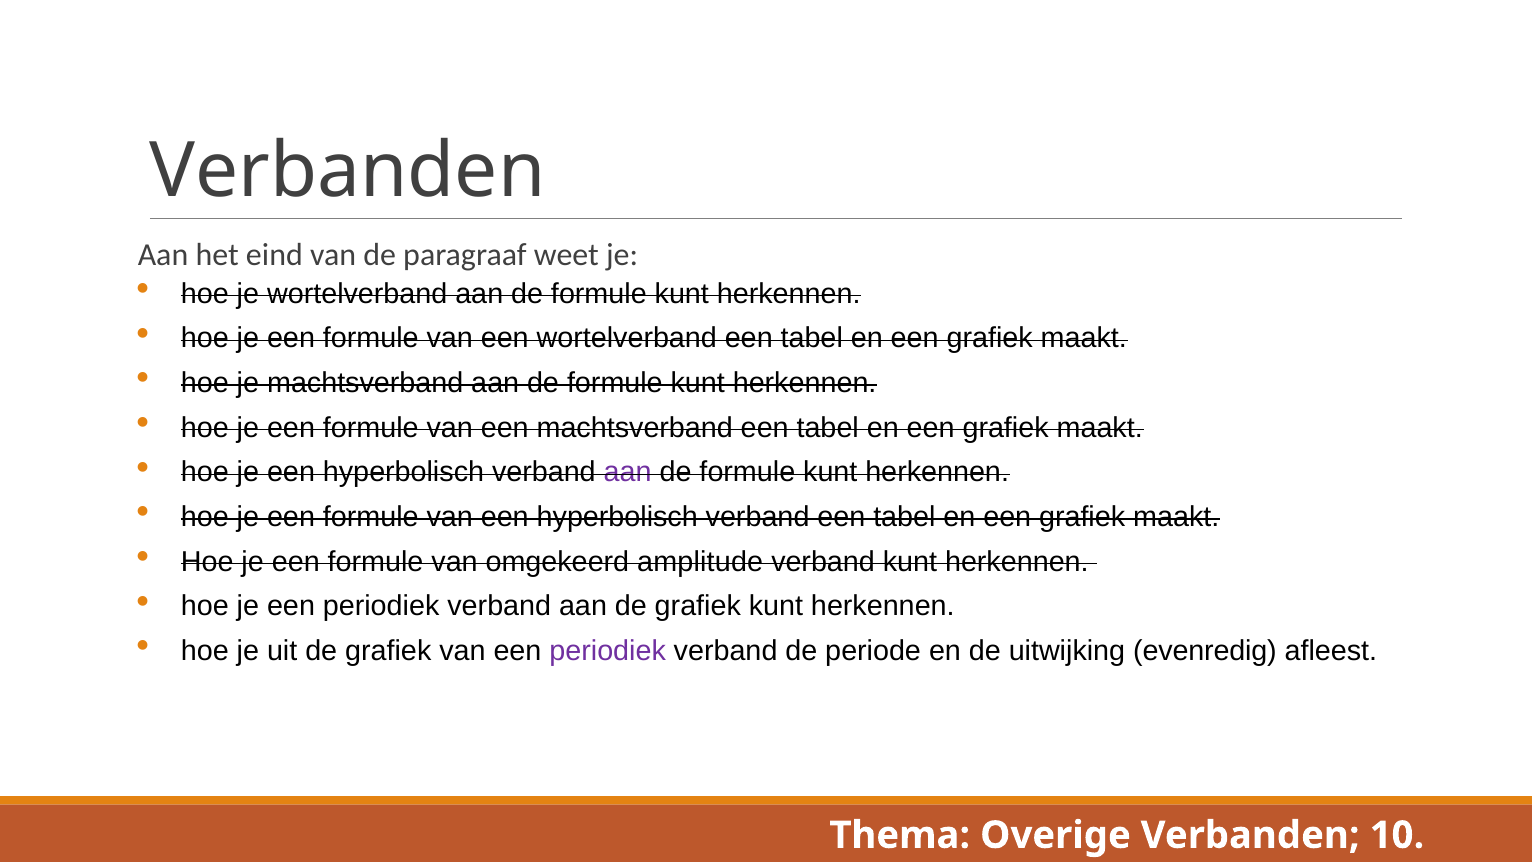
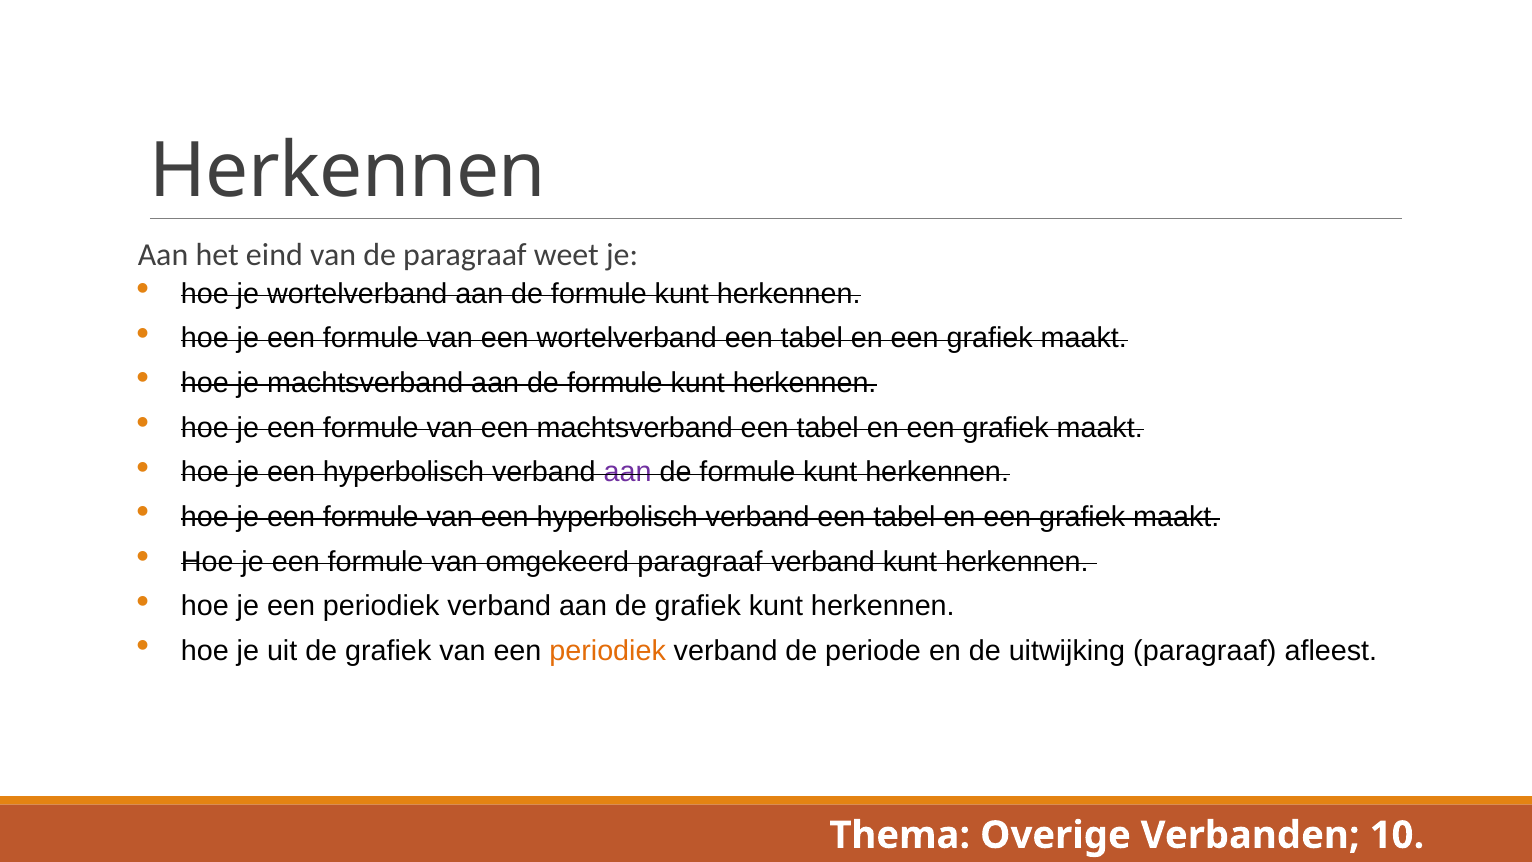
Verbanden: Verbanden -> Herkennen (348, 172)
omgekeerd amplitude: amplitude -> paragraaf (700, 562)
periodiek colour: purple -> orange (608, 651)
uitwijking evenredig: evenredig -> paragraaf (1205, 651)
